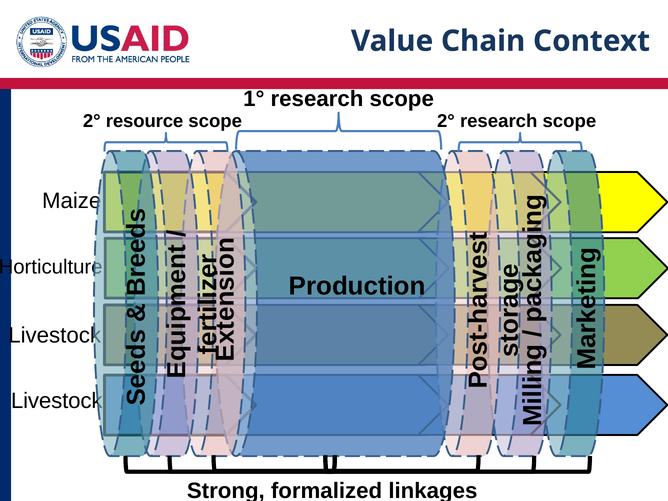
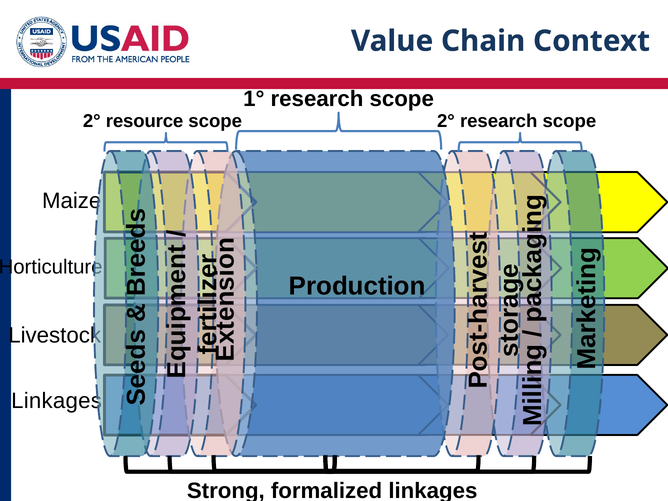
Livestock: Livestock -> Linkages (57, 401)
